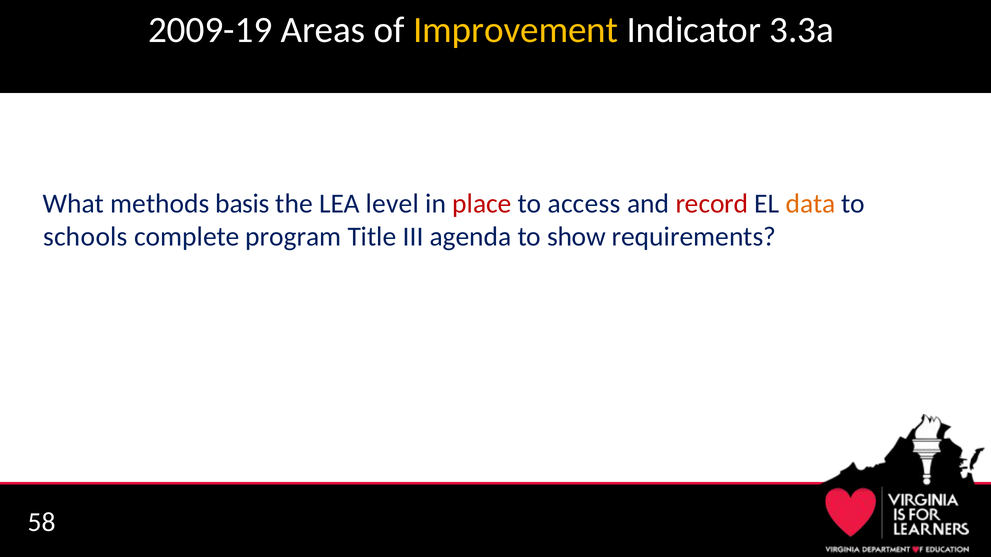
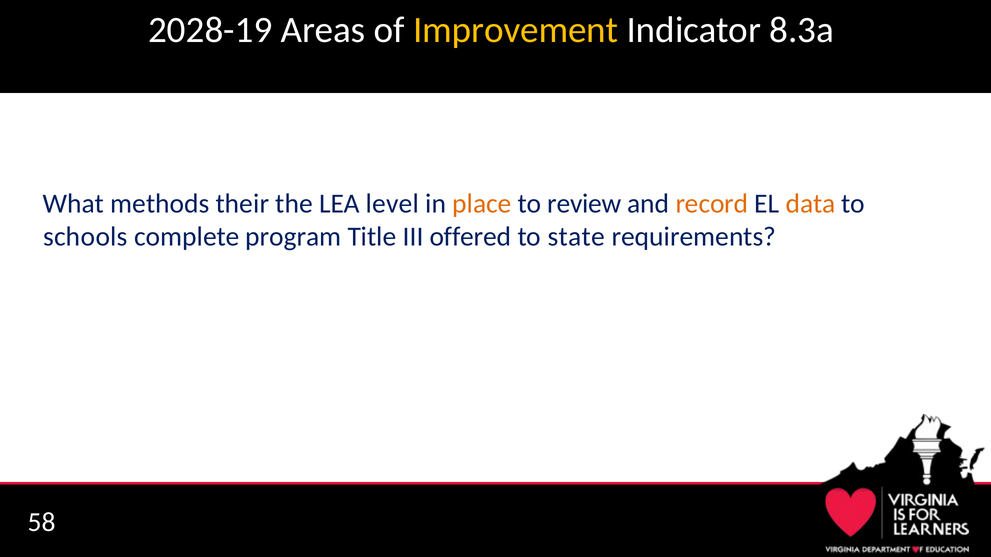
2009-19: 2009-19 -> 2028-19 (210, 30)
3.3a: 3.3a -> 8.3a (802, 30)
basis: basis -> their (242, 204)
place colour: red -> orange (482, 204)
access: access -> review (584, 204)
record colour: red -> orange (712, 204)
agenda: agenda -> offered (471, 237)
show: show -> state (576, 237)
